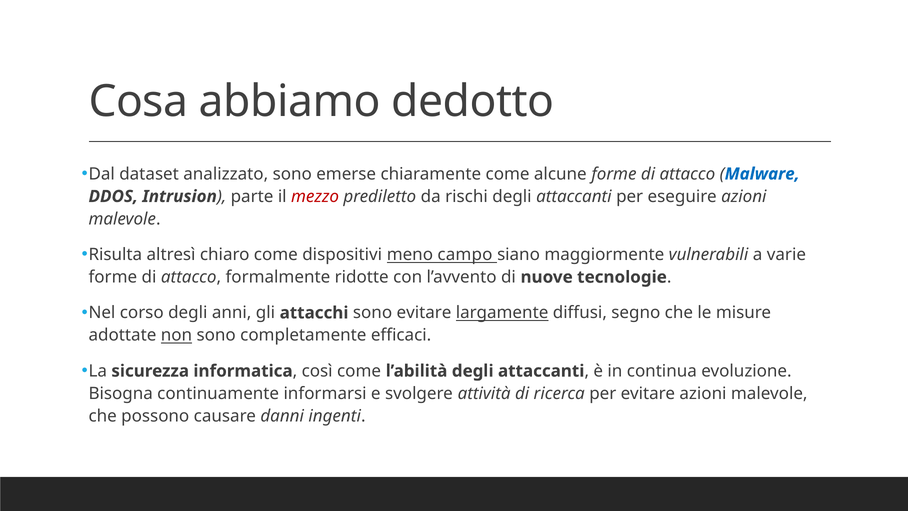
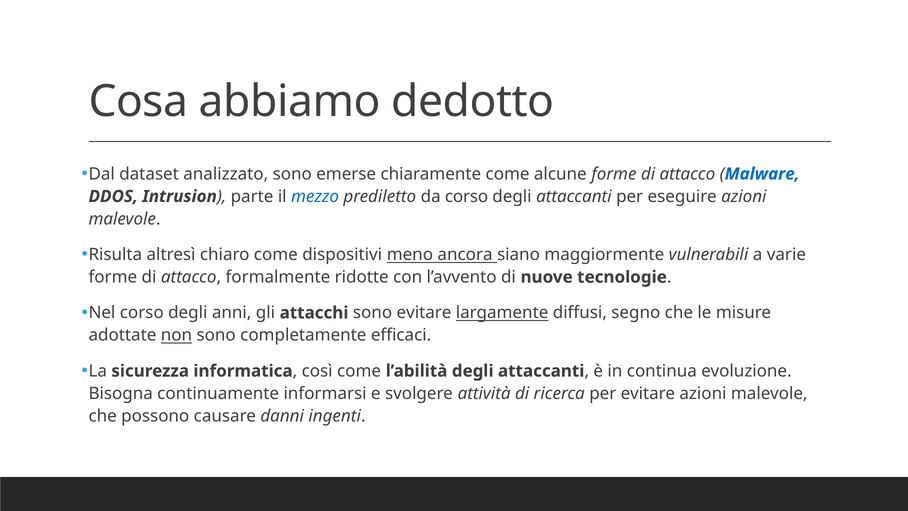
mezzo colour: red -> blue (315, 196)
da rischi: rischi -> corso (467, 196)
campo: campo -> ancora (465, 254)
